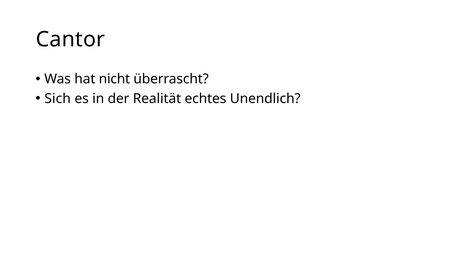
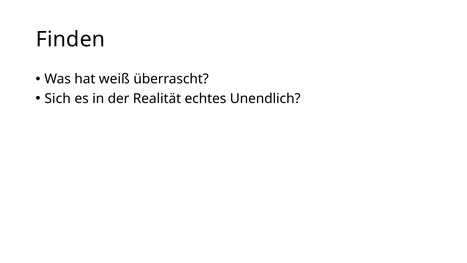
Cantor: Cantor -> Finden (70, 39)
nicht: nicht -> weiß (114, 79)
